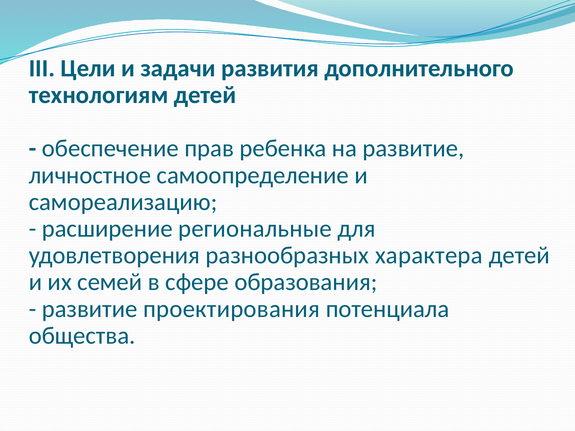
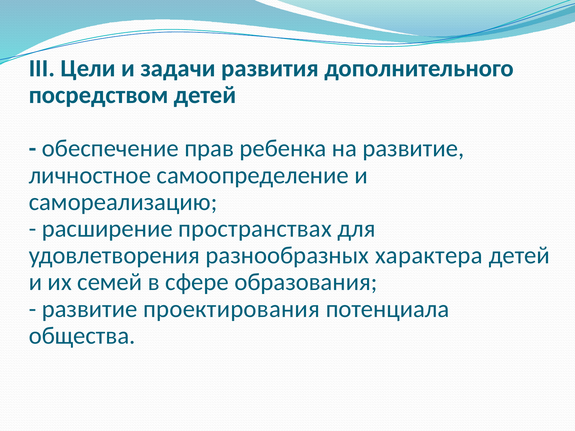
технологиям: технологиям -> посредством (99, 95)
региональные: региональные -> пространствах (255, 229)
